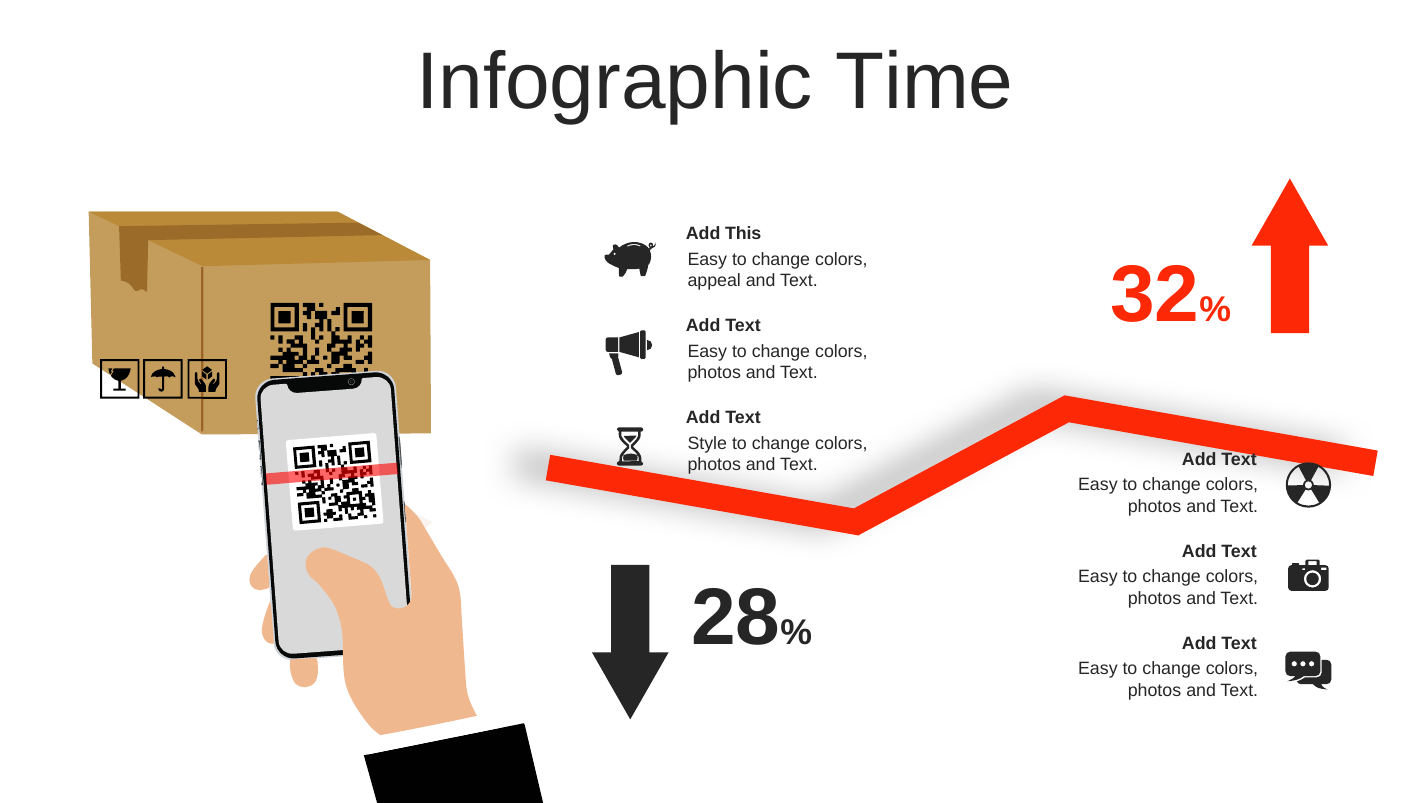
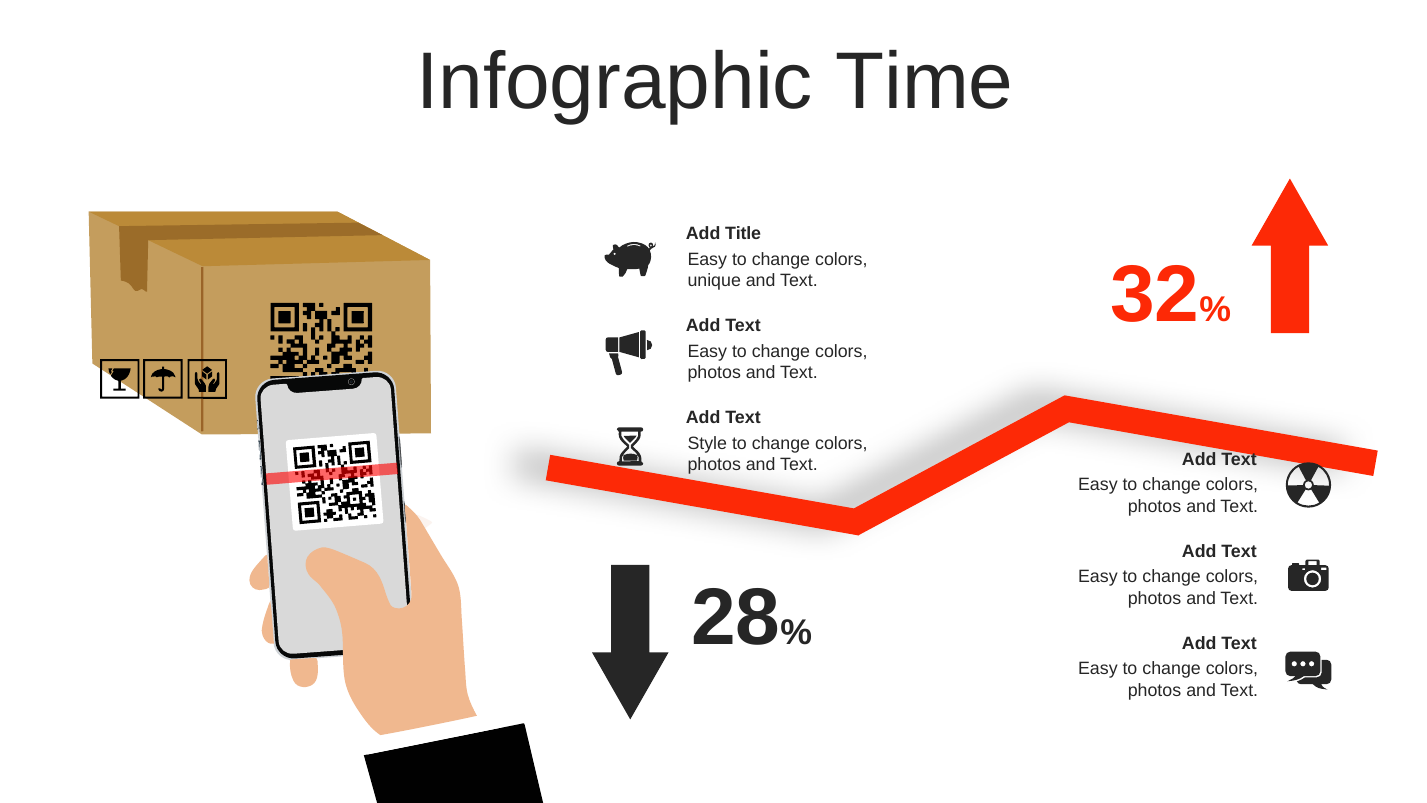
This: This -> Title (743, 234)
appeal: appeal -> unique (714, 281)
